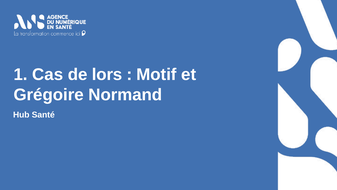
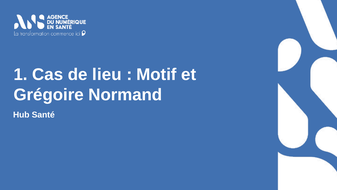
lors: lors -> lieu (107, 74)
